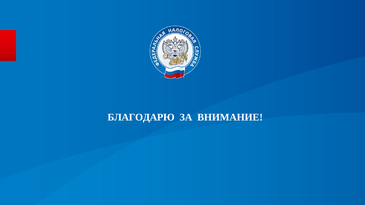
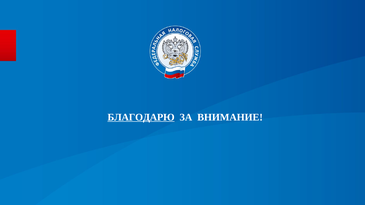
БЛАГОДАРЮ underline: none -> present (141, 117)
